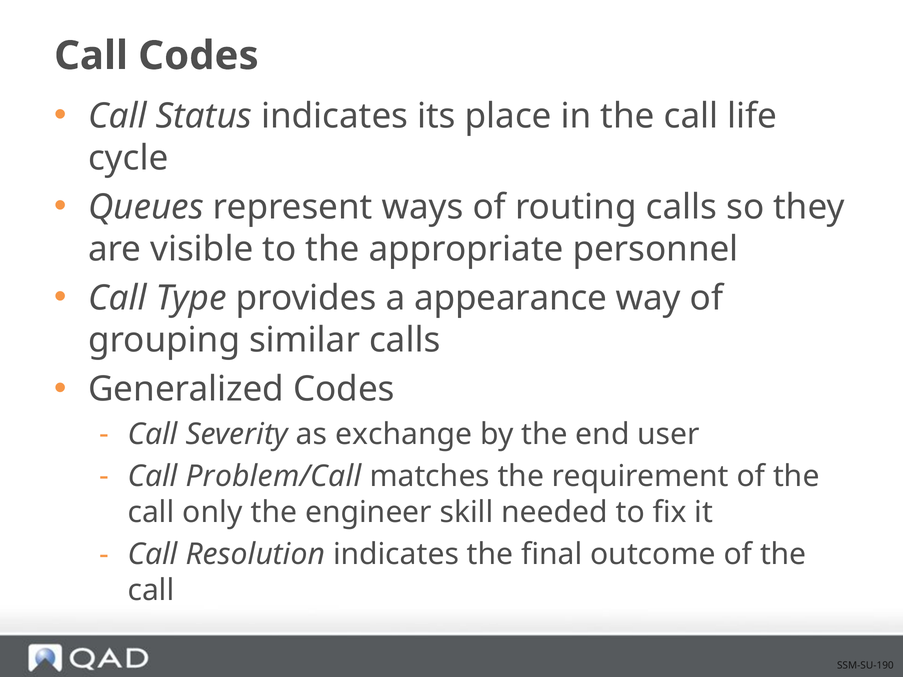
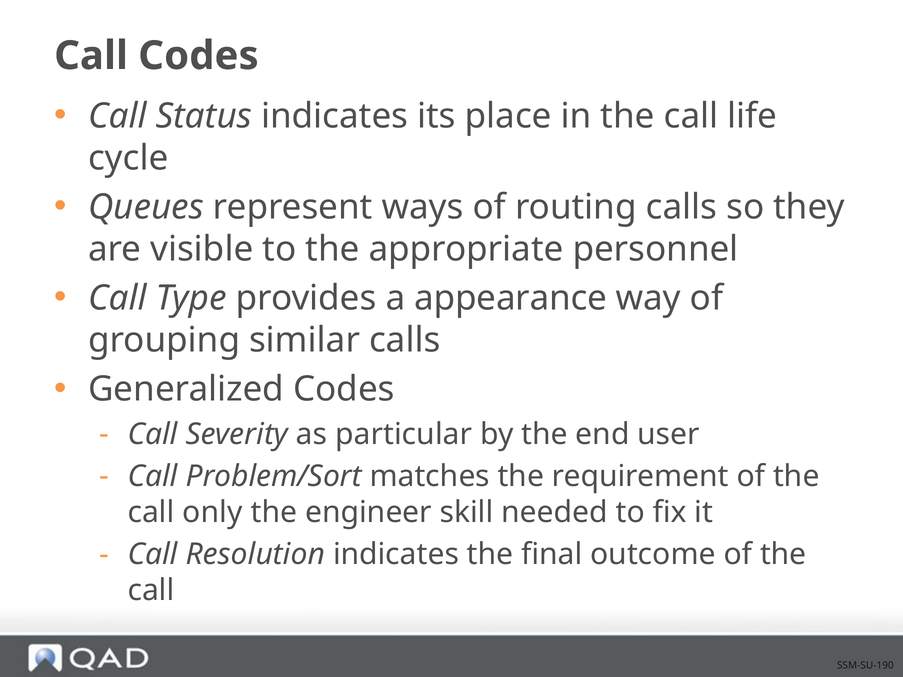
exchange: exchange -> particular (404, 434)
Problem/Call: Problem/Call -> Problem/Sort (274, 476)
